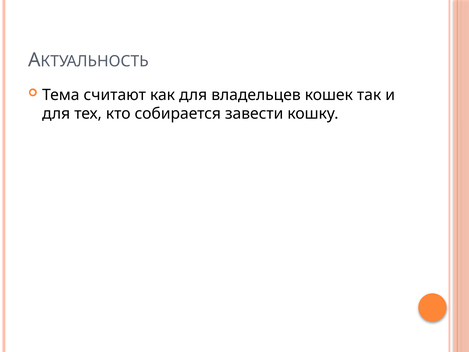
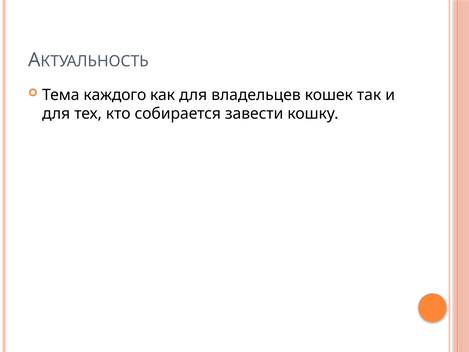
считают: считают -> каждого (115, 95)
